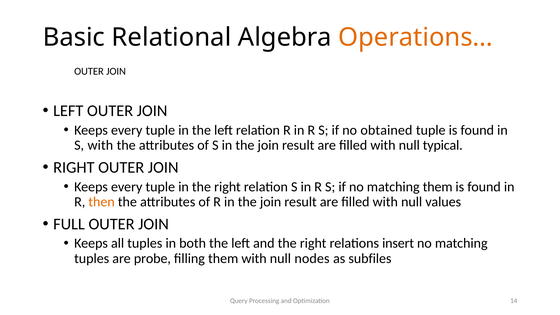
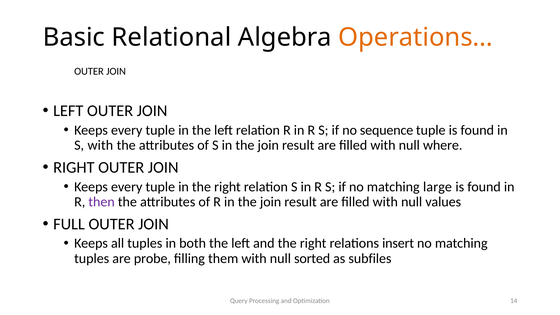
obtained: obtained -> sequence (387, 130)
typical: typical -> where (443, 145)
matching them: them -> large (438, 187)
then colour: orange -> purple (102, 202)
nodes: nodes -> sorted (312, 258)
